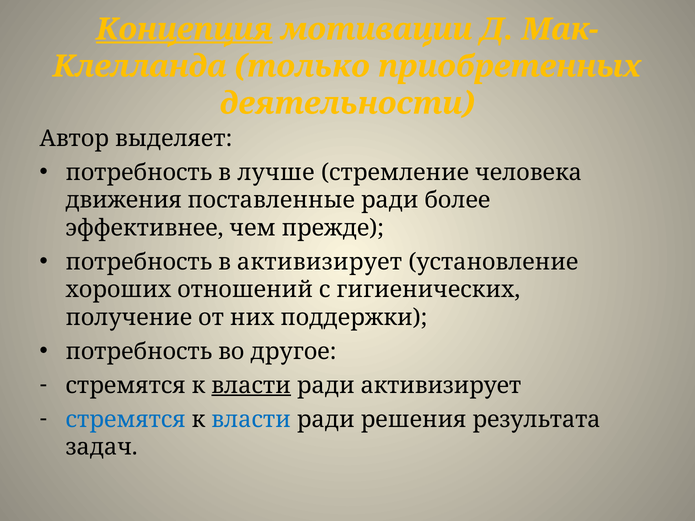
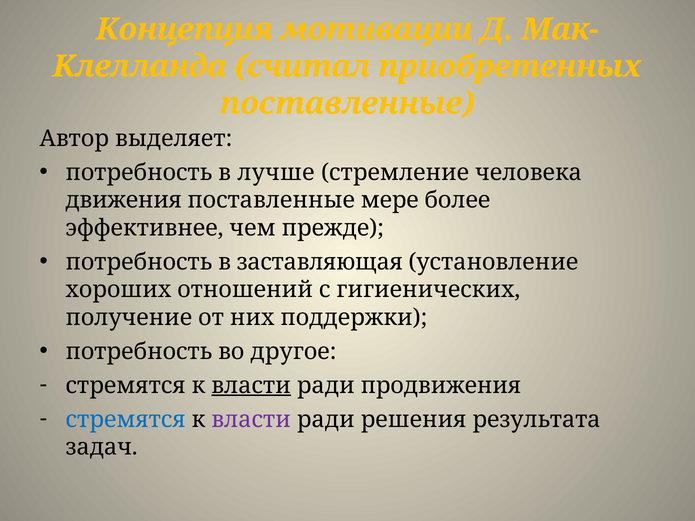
Концепция underline: present -> none (184, 29)
только: только -> считал (302, 66)
деятельности: деятельности -> поставленные (347, 104)
поставленные ради: ради -> мере (390, 200)
в активизирует: активизирует -> заставляющая (320, 262)
ради активизирует: активизирует -> продвижения (441, 386)
власти colour: blue -> purple (251, 420)
